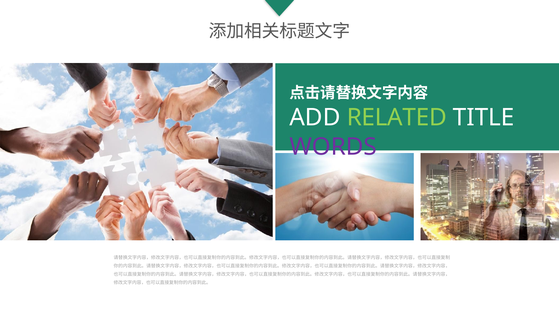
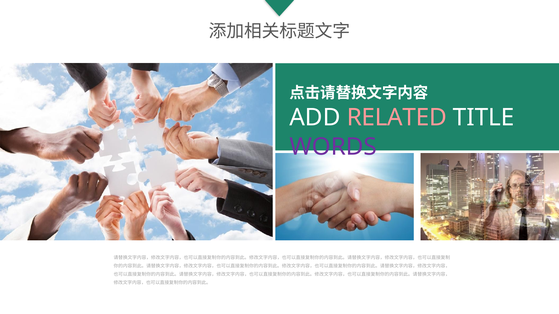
RELATED colour: light green -> pink (397, 118)
